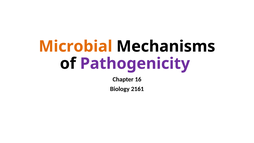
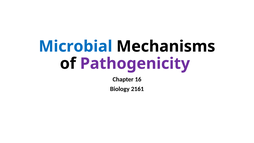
Microbial colour: orange -> blue (75, 46)
